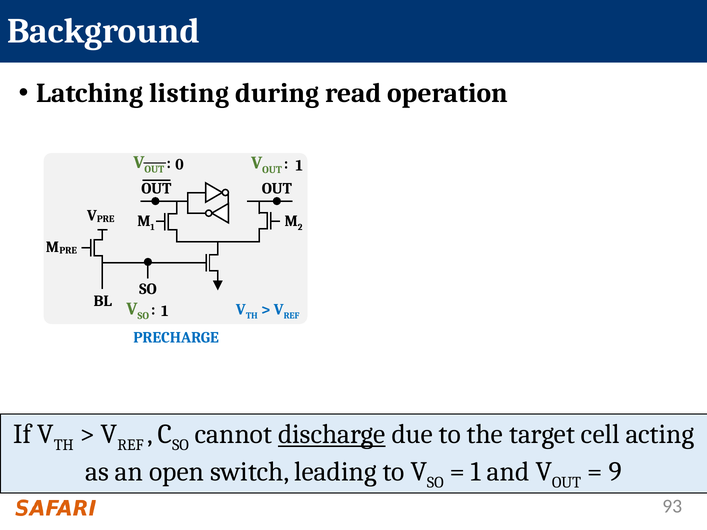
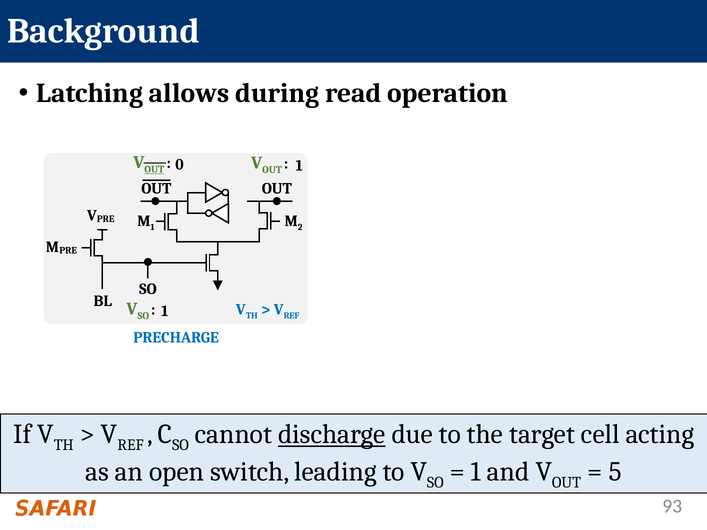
listing: listing -> allows (189, 93)
OUT underline: none -> present (154, 170)
9: 9 -> 5 (615, 472)
